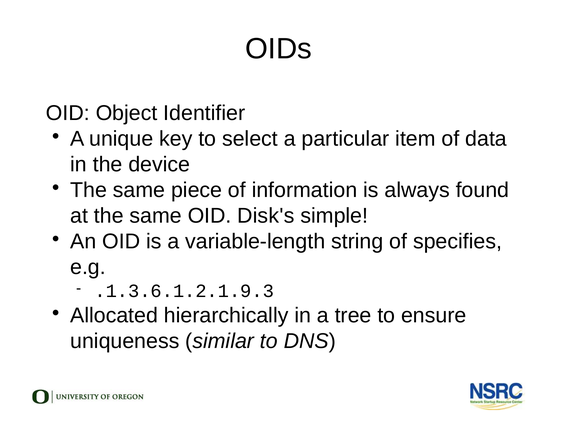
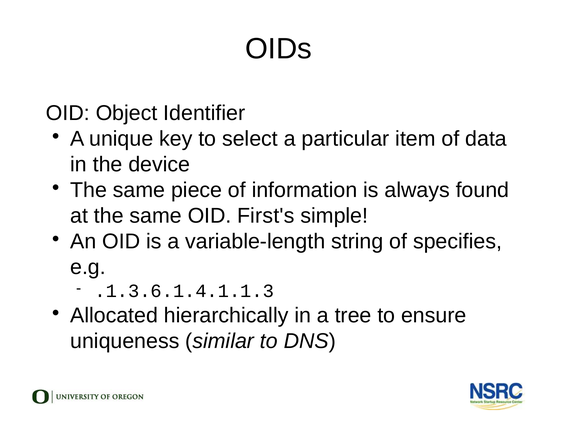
Disk's: Disk's -> First's (266, 215)
.1.3.6.1.2.1.9.3: .1.3.6.1.2.1.9.3 -> .1.3.6.1.4.1.1.3 (184, 291)
